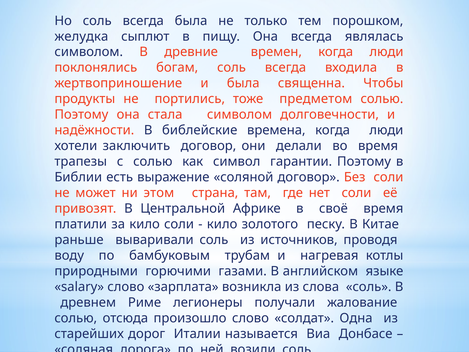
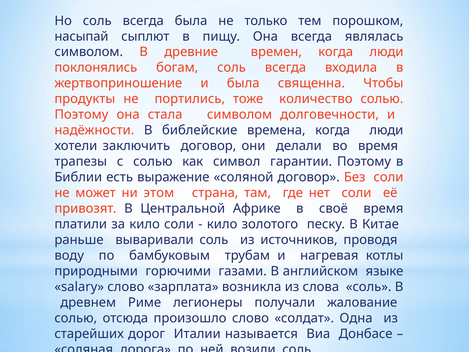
желудка: желудка -> насыпай (81, 36)
предметом: предметом -> количество (316, 99)
